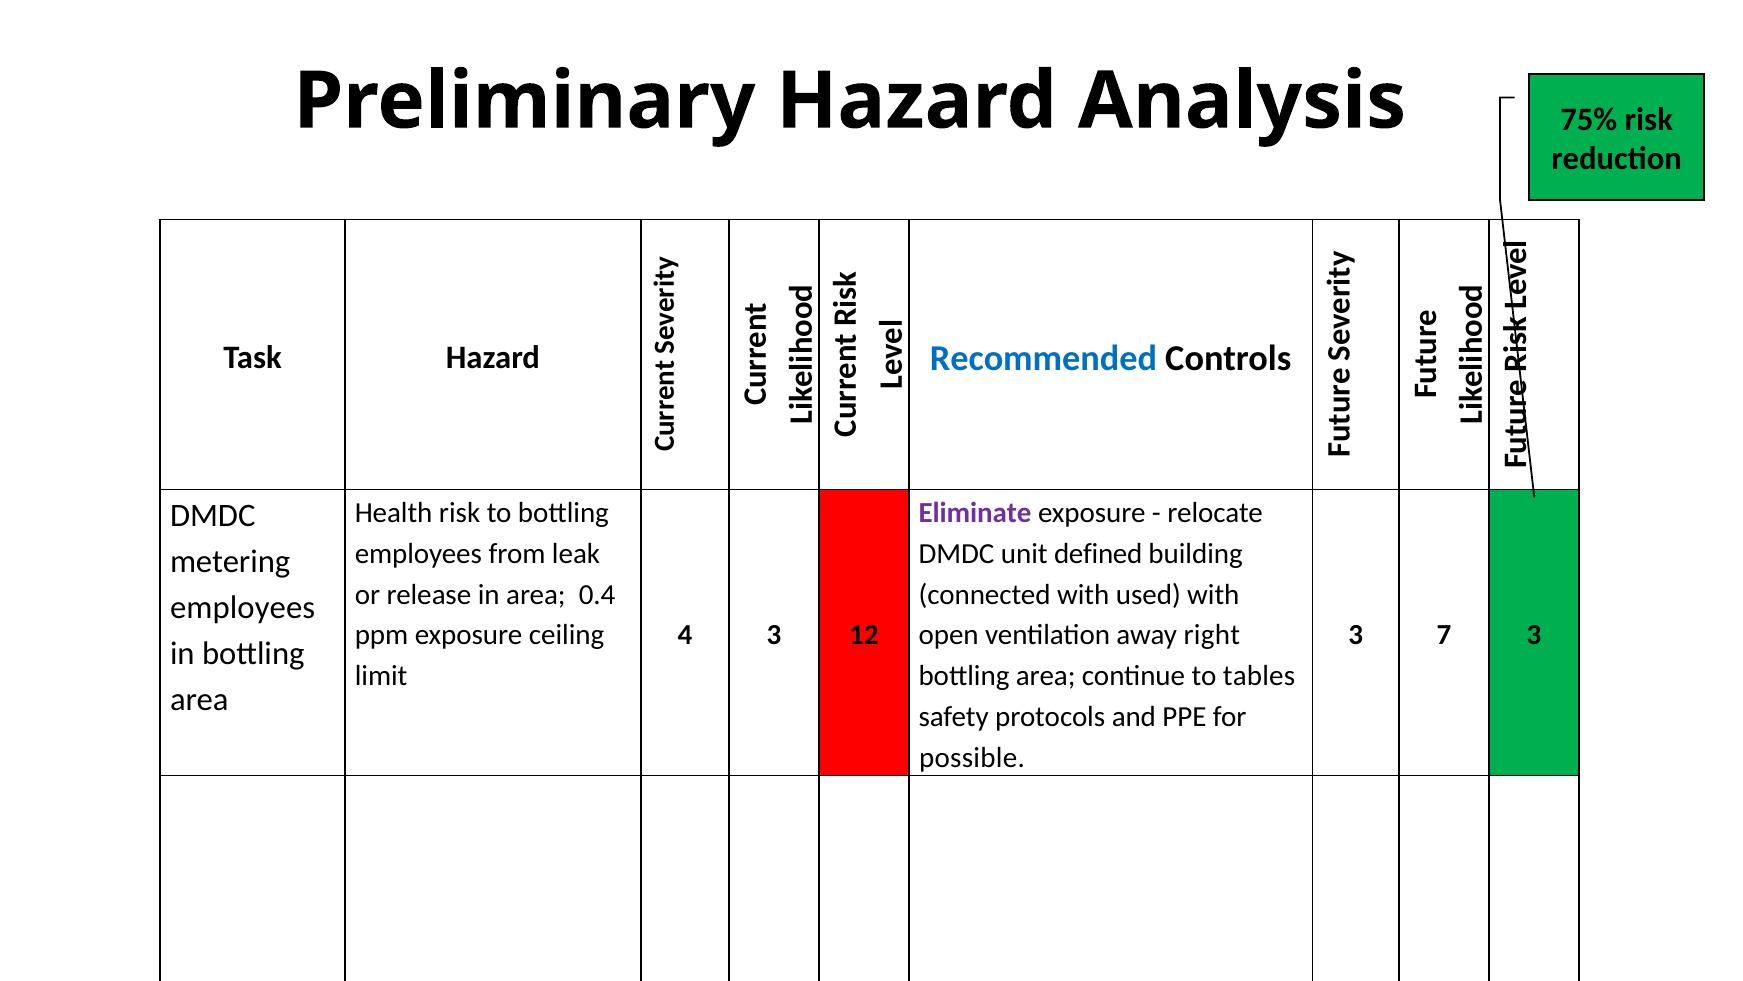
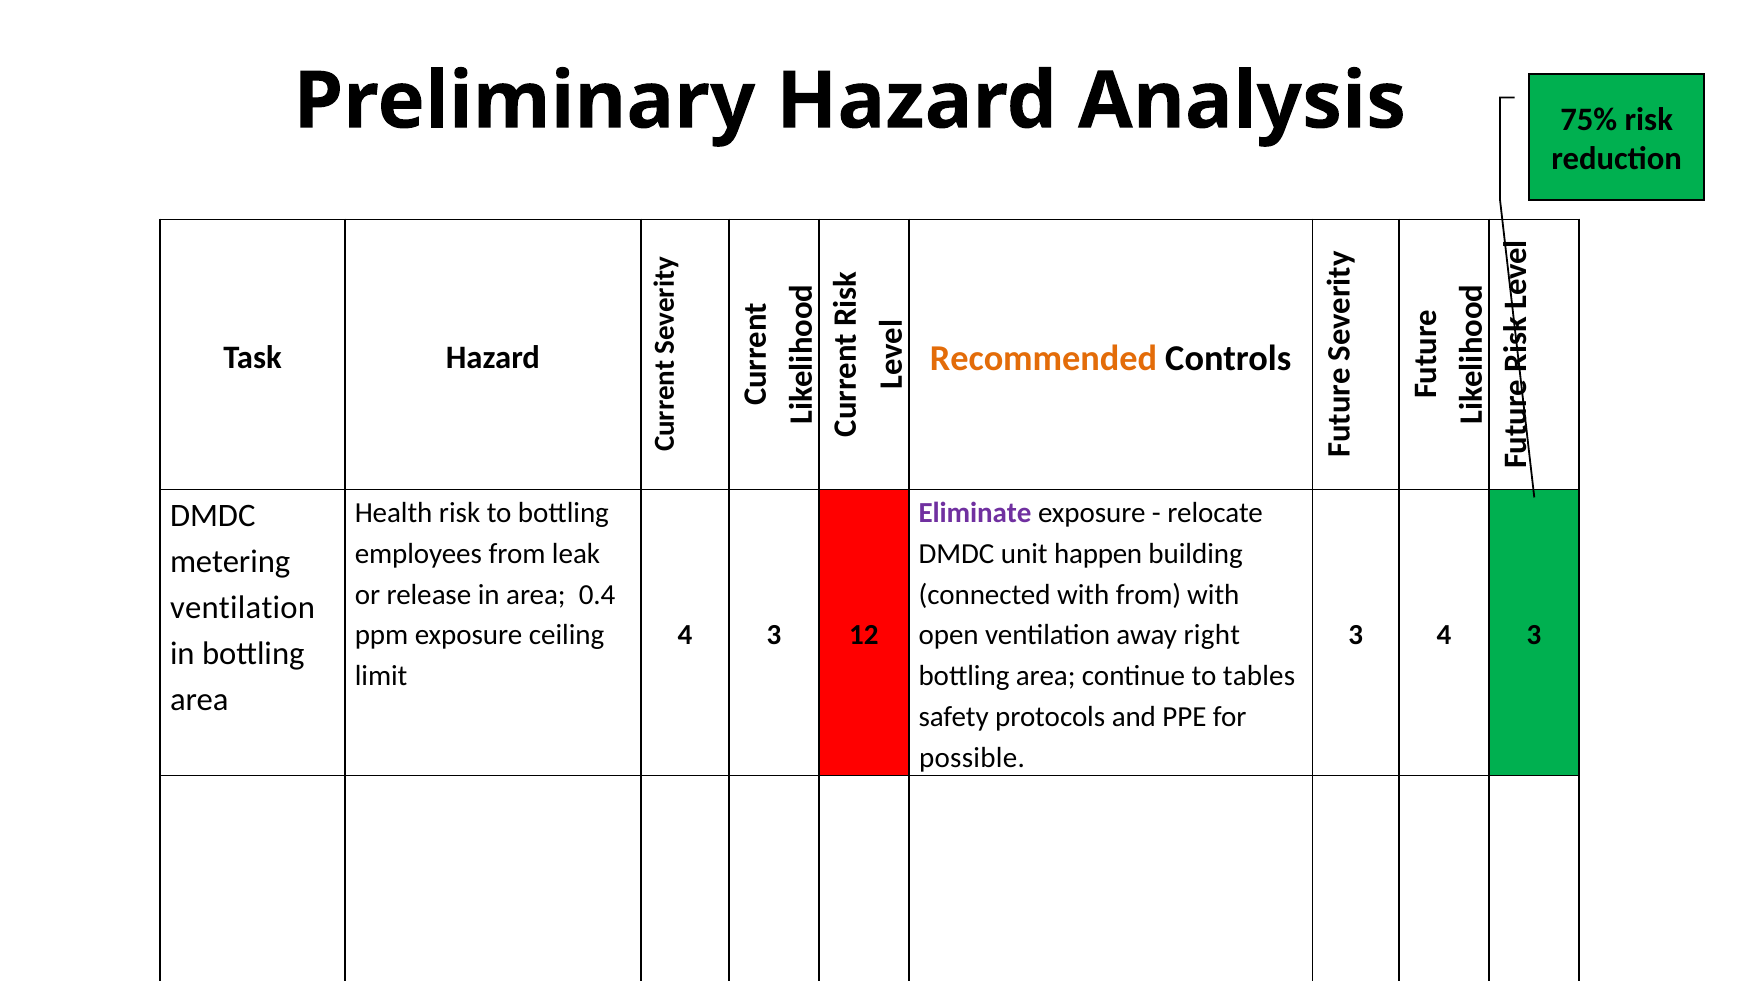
Recommended colour: blue -> orange (1044, 358)
defined: defined -> happen (1098, 553)
with used: used -> from (1148, 594)
employees: employees -> ventilation (243, 607)
3 7: 7 -> 4 (1444, 635)
